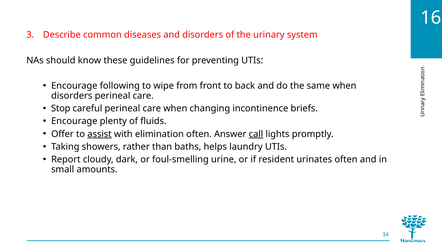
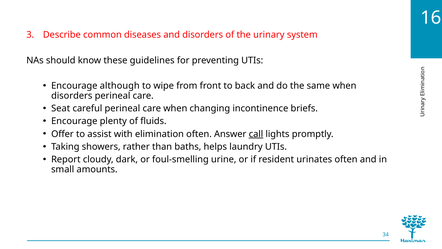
following: following -> although (120, 86)
Stop: Stop -> Seat (61, 108)
assist underline: present -> none (99, 134)
